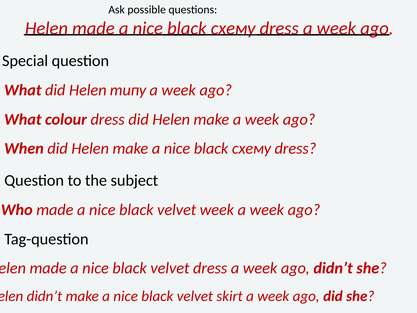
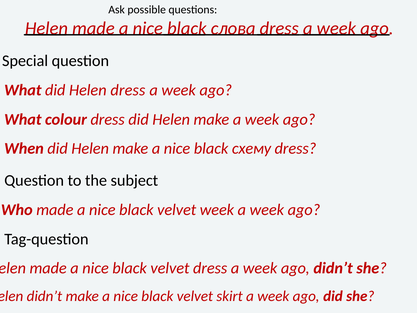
схему: схему -> слова (233, 28)
Helen типу: типу -> dress (128, 90)
